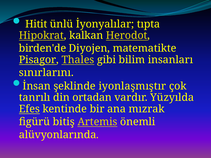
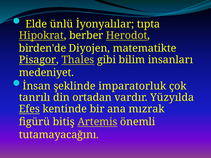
Hitit: Hitit -> Elde (36, 24)
kalkan: kalkan -> berber (86, 35)
sınırlarını: sınırlarını -> medeniyet (46, 73)
iyonlaşmıştır: iyonlaşmıştır -> imparatorluk (132, 86)
alüvyonlarında: alüvyonlarında -> tutamayacağını (58, 135)
